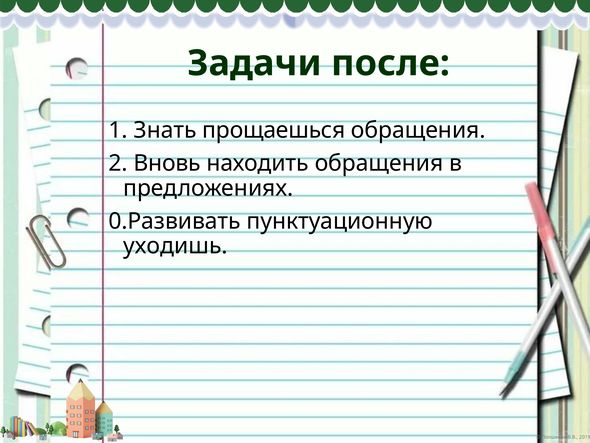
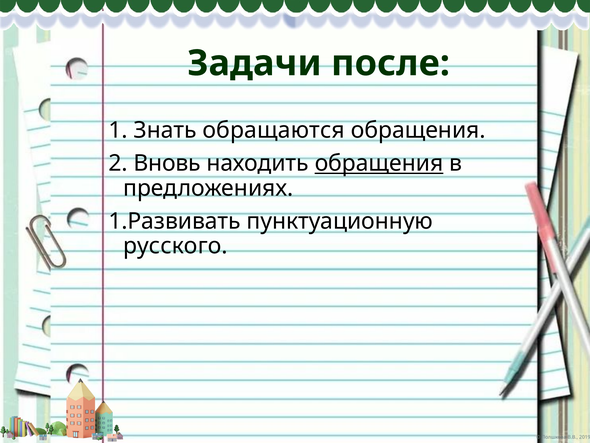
прощаешься: прощаешься -> обращаются (274, 130)
обращения underline: none -> present (379, 163)
0.Развивать: 0.Развивать -> 1.Развивать (175, 221)
уходишь: уходишь -> русского (175, 246)
